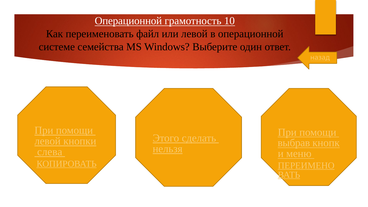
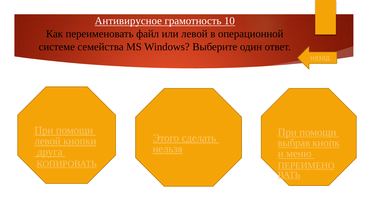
Операционной: Операционной -> Антивирусное (128, 21)
слева: слева -> друга (50, 152)
